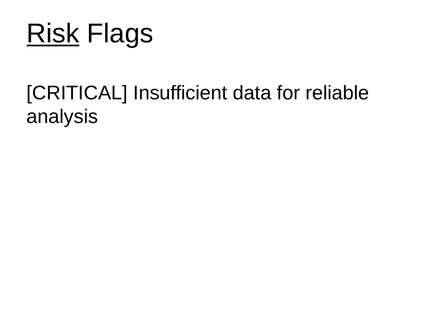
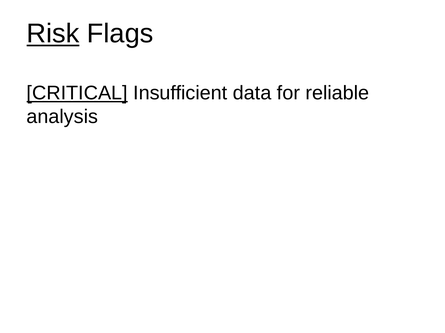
CRITICAL underline: none -> present (77, 93)
